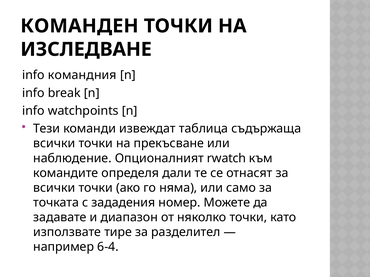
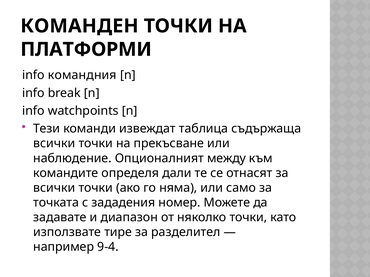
ИЗСЛЕДВАНЕ: ИЗСЛЕДВАНЕ -> ПЛАТФОРМИ (86, 49)
rwatch: rwatch -> между (227, 158)
6-4: 6-4 -> 9-4 (108, 247)
